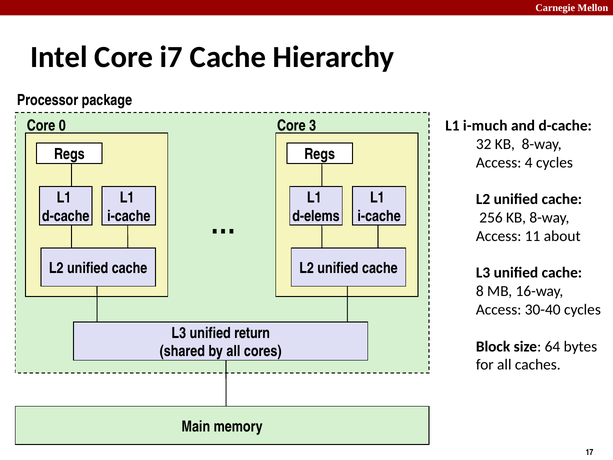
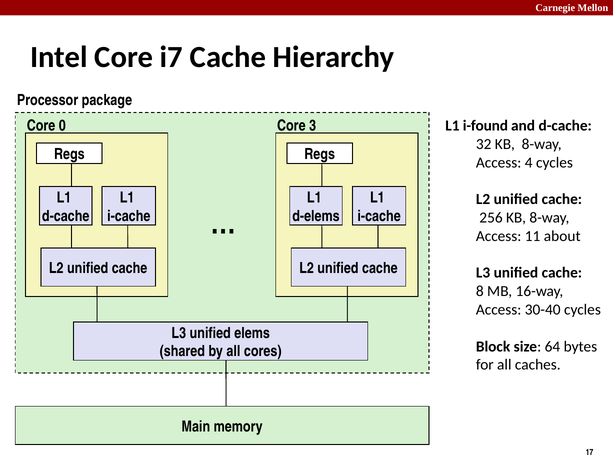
i-much: i-much -> i-found (485, 126)
return: return -> elems (252, 333)
